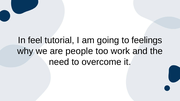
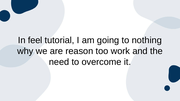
feelings: feelings -> nothing (147, 40)
people: people -> reason (79, 51)
